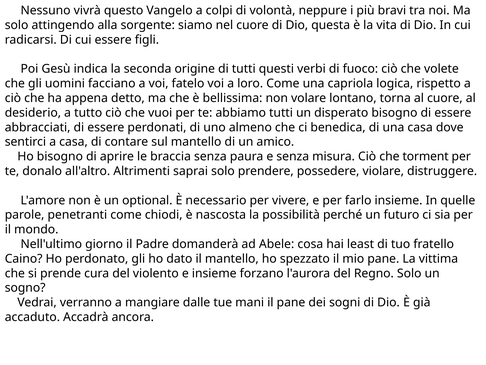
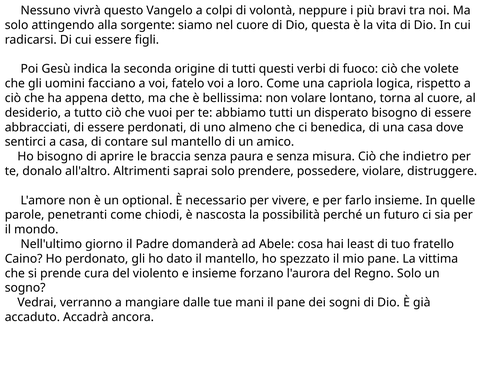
torment: torment -> indietro (425, 156)
